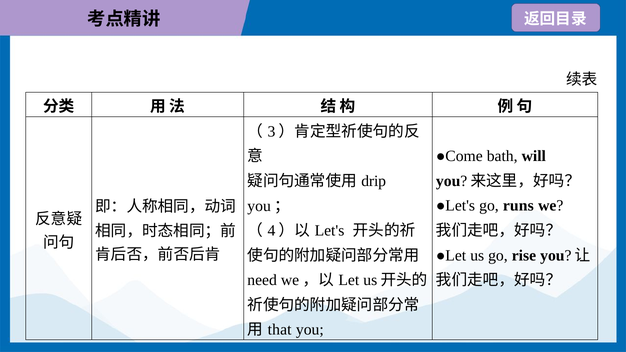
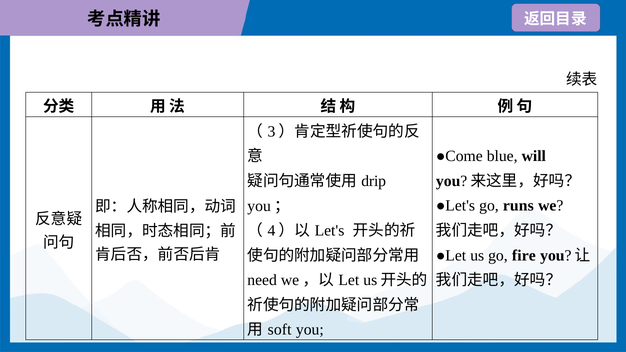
bath: bath -> blue (502, 156)
rise: rise -> fire (524, 255)
that: that -> soft (280, 330)
